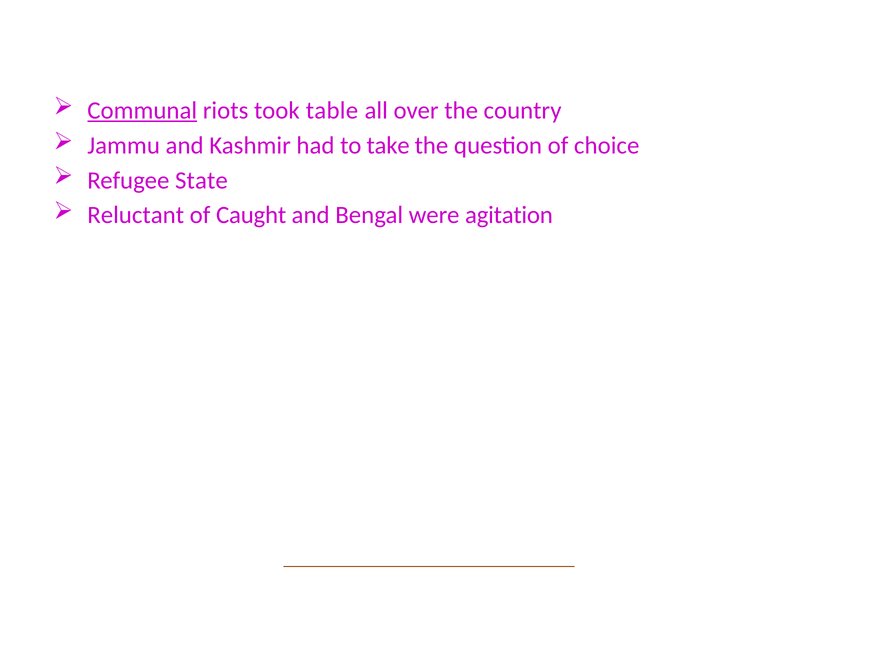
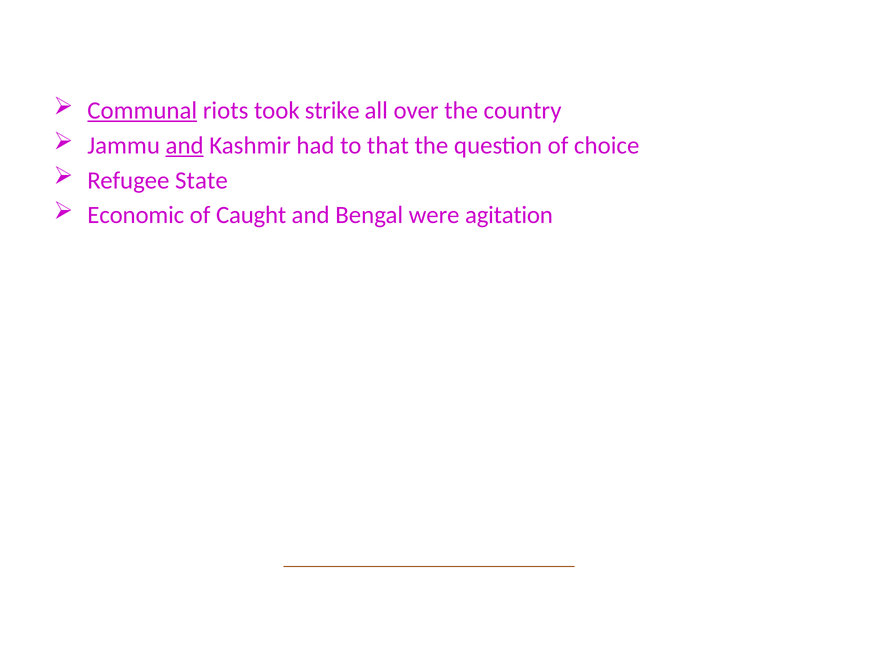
table: table -> strike (332, 111)
and underline: none -> present (185, 146)
take: take -> that (388, 146)
Reluctant: Reluctant -> Economic (136, 215)
